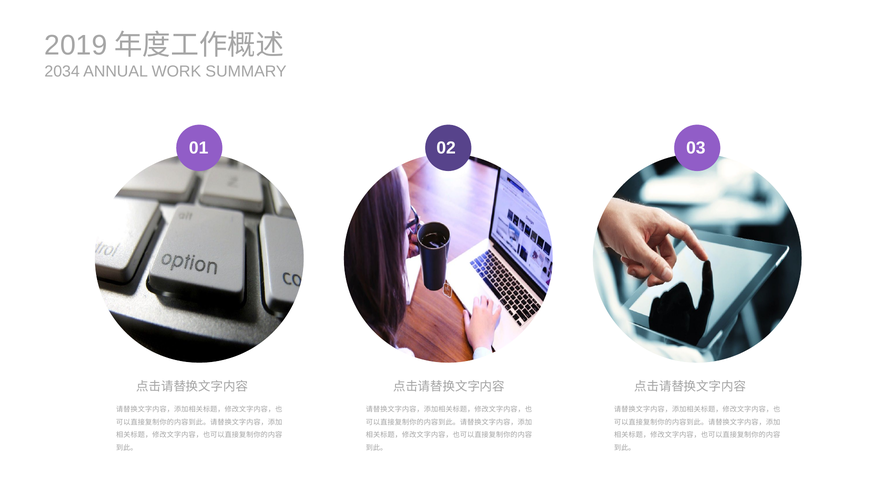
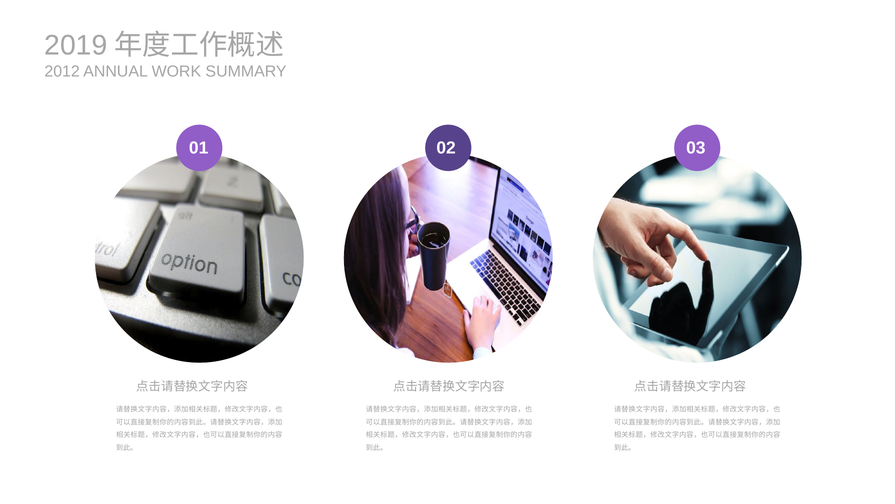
2034: 2034 -> 2012 (62, 71)
